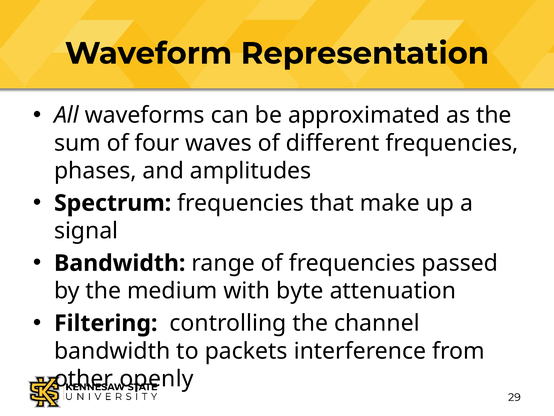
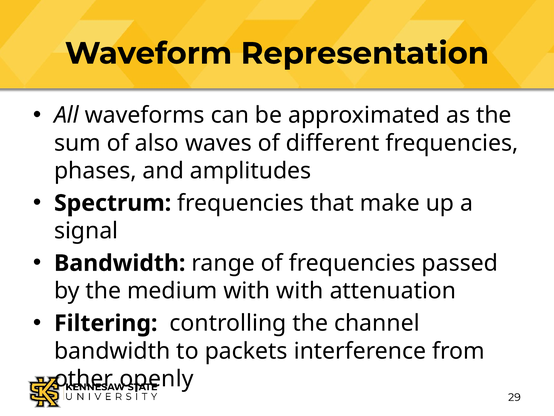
four: four -> also (157, 143)
with byte: byte -> with (300, 291)
